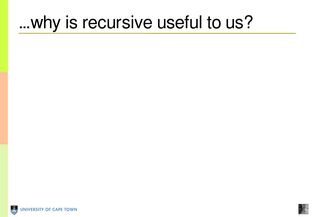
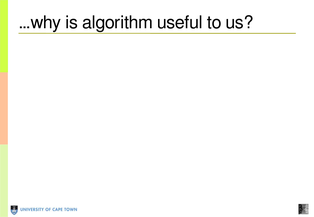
recursive: recursive -> algorithm (118, 22)
